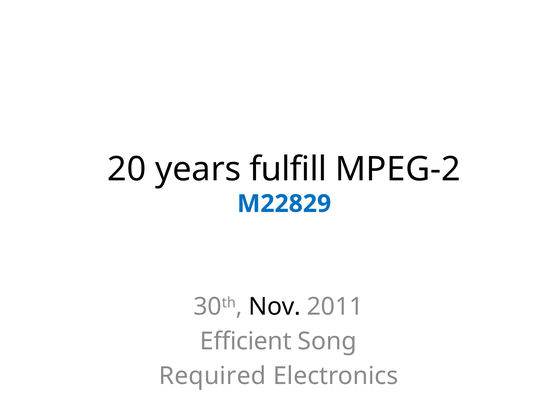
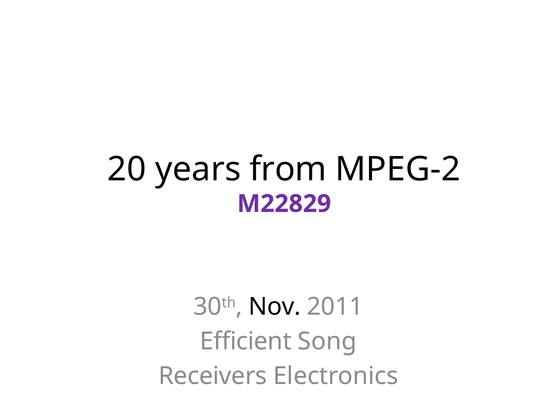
fulfill: fulfill -> from (288, 169)
M22829 colour: blue -> purple (284, 204)
Required: Required -> Receivers (213, 376)
